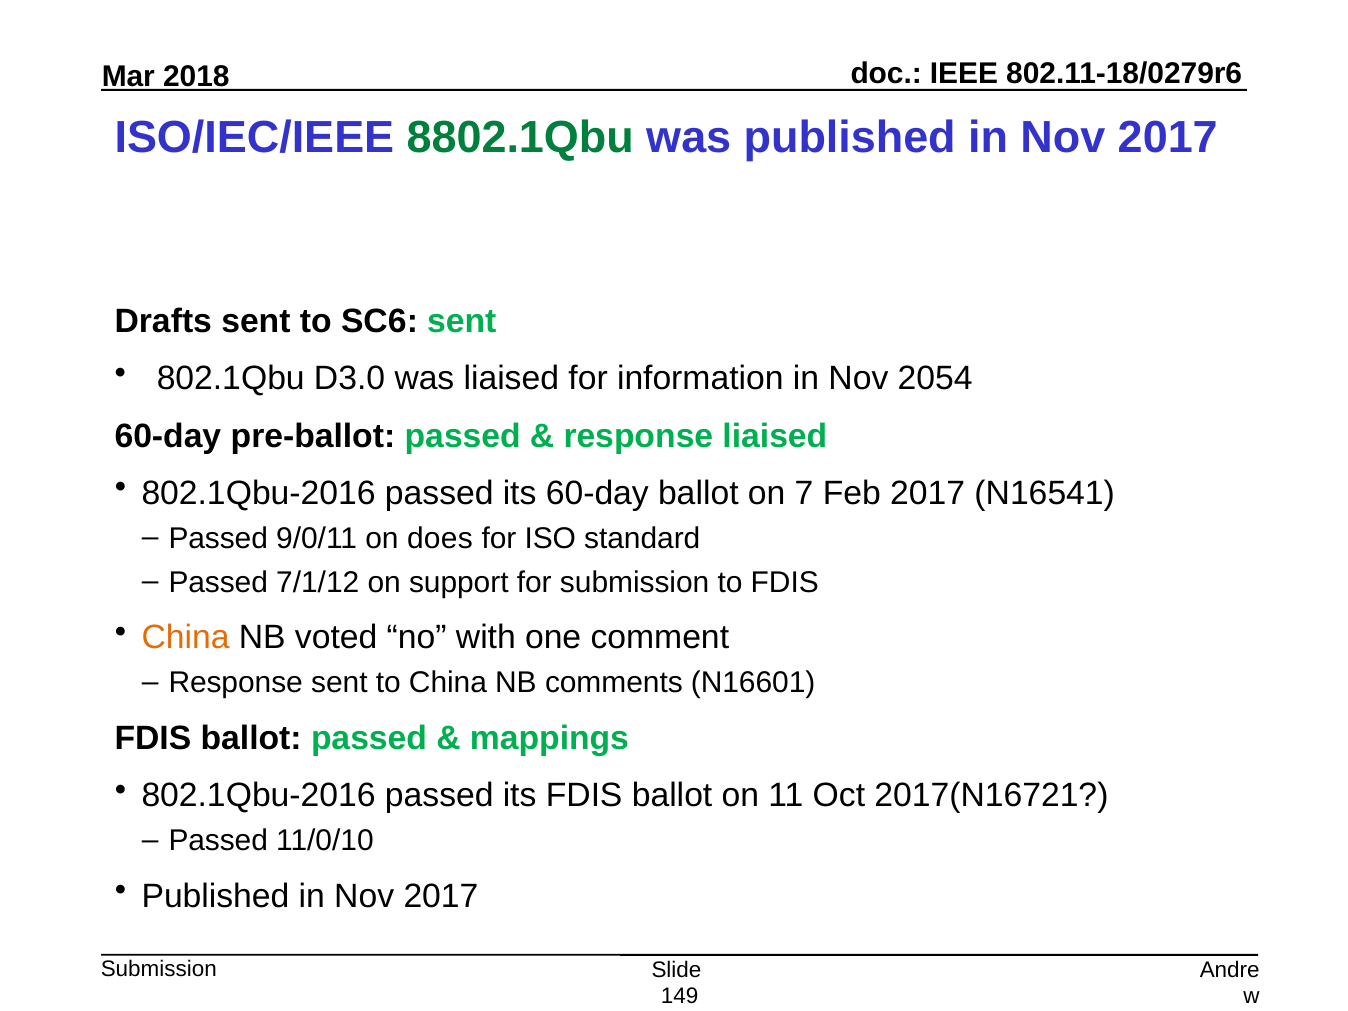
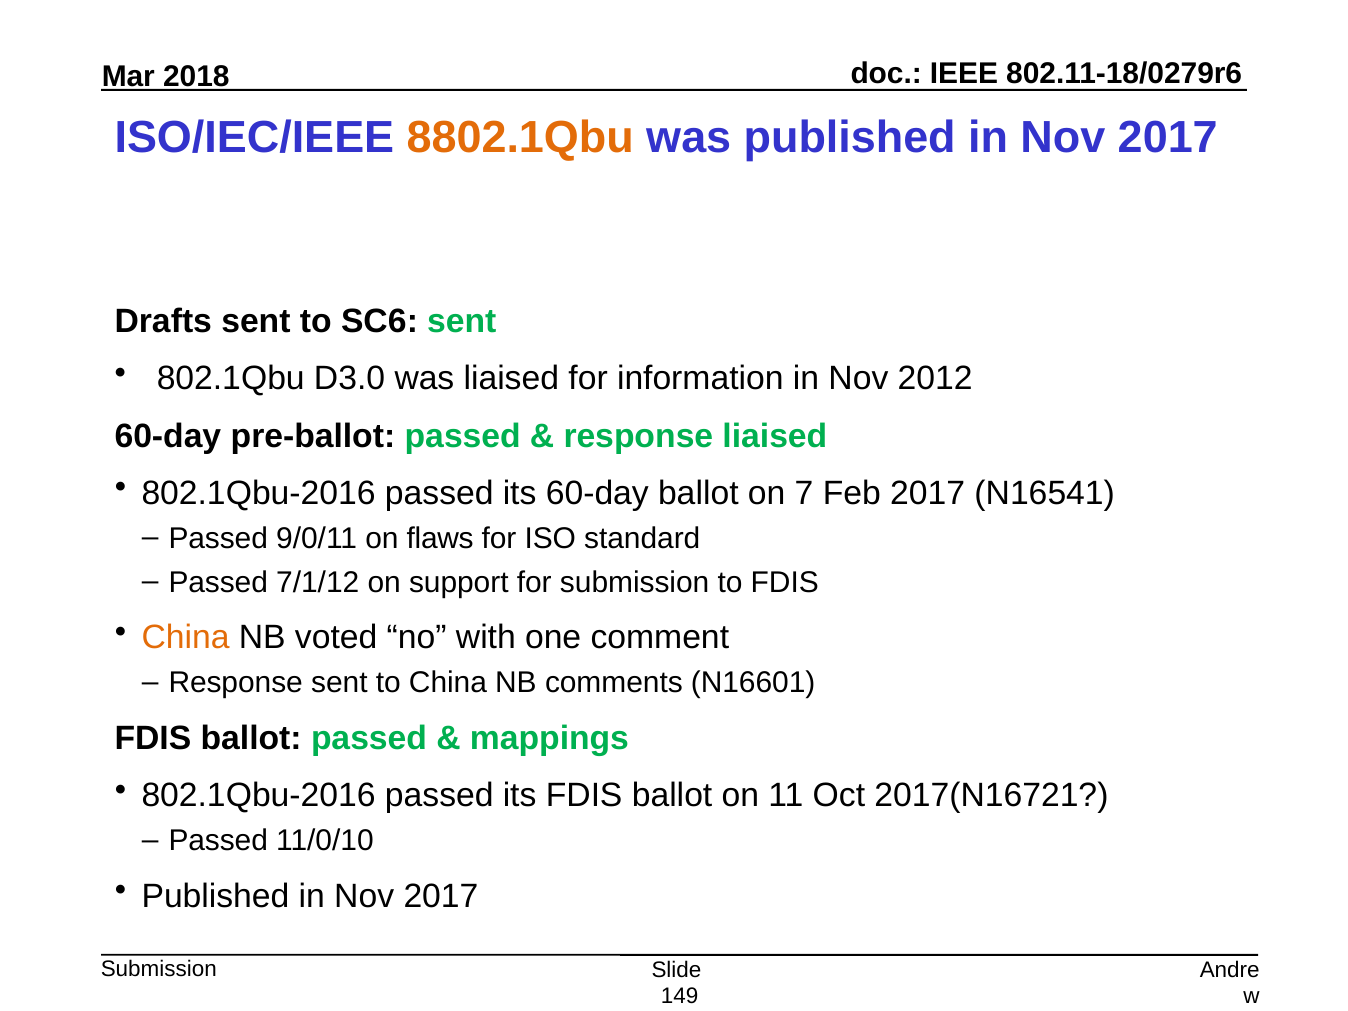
8802.1Qbu colour: green -> orange (520, 138)
2054: 2054 -> 2012 (935, 379)
does: does -> flaws (440, 539)
